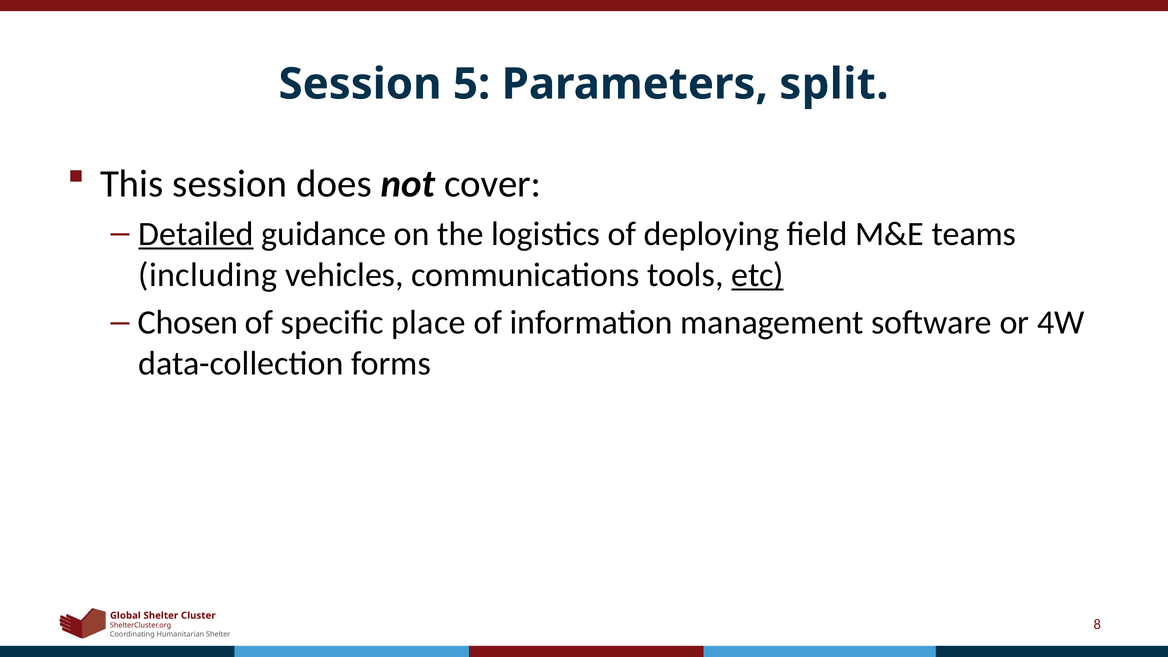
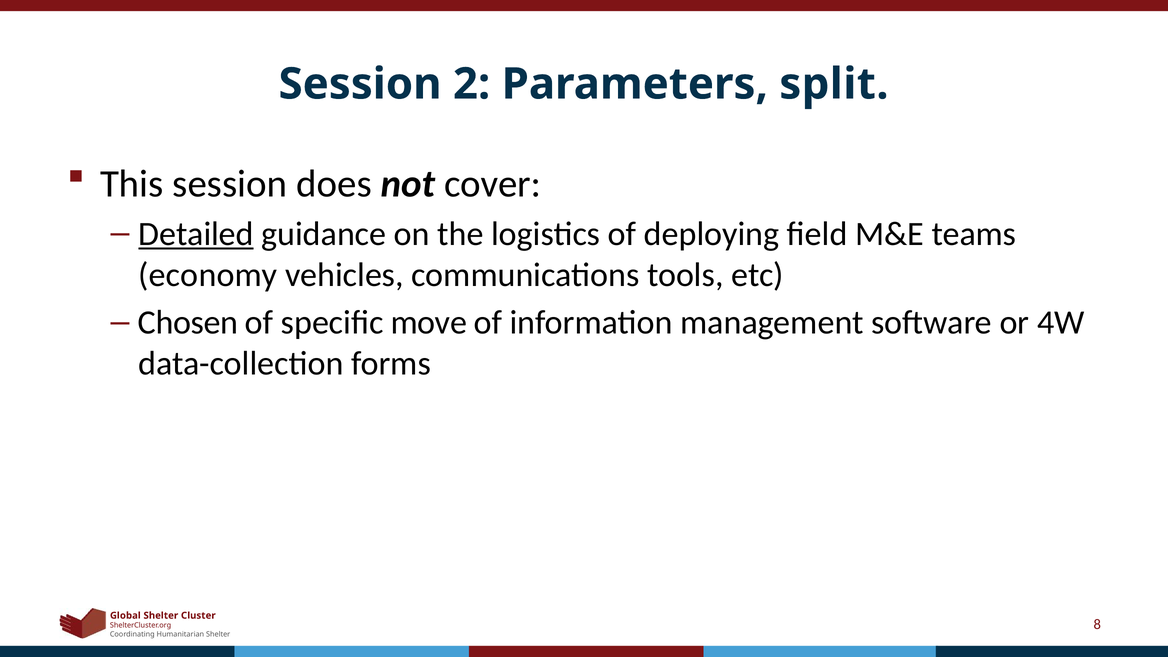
5: 5 -> 2 (472, 84)
including: including -> economy (208, 275)
etc underline: present -> none (758, 275)
place: place -> move (429, 323)
